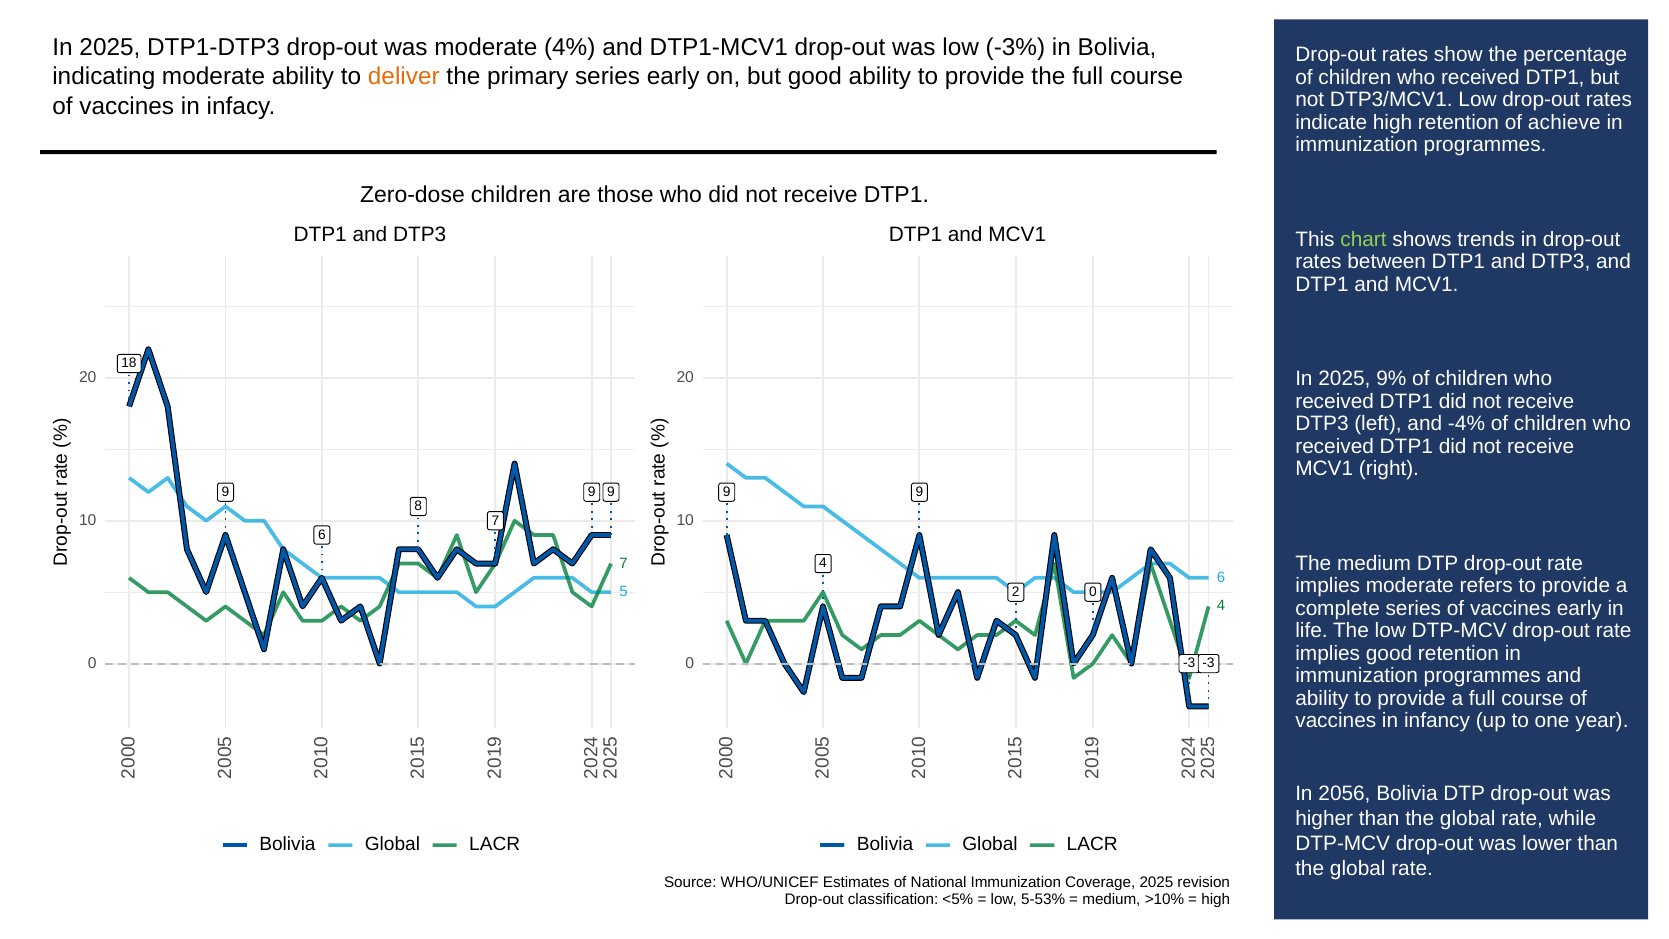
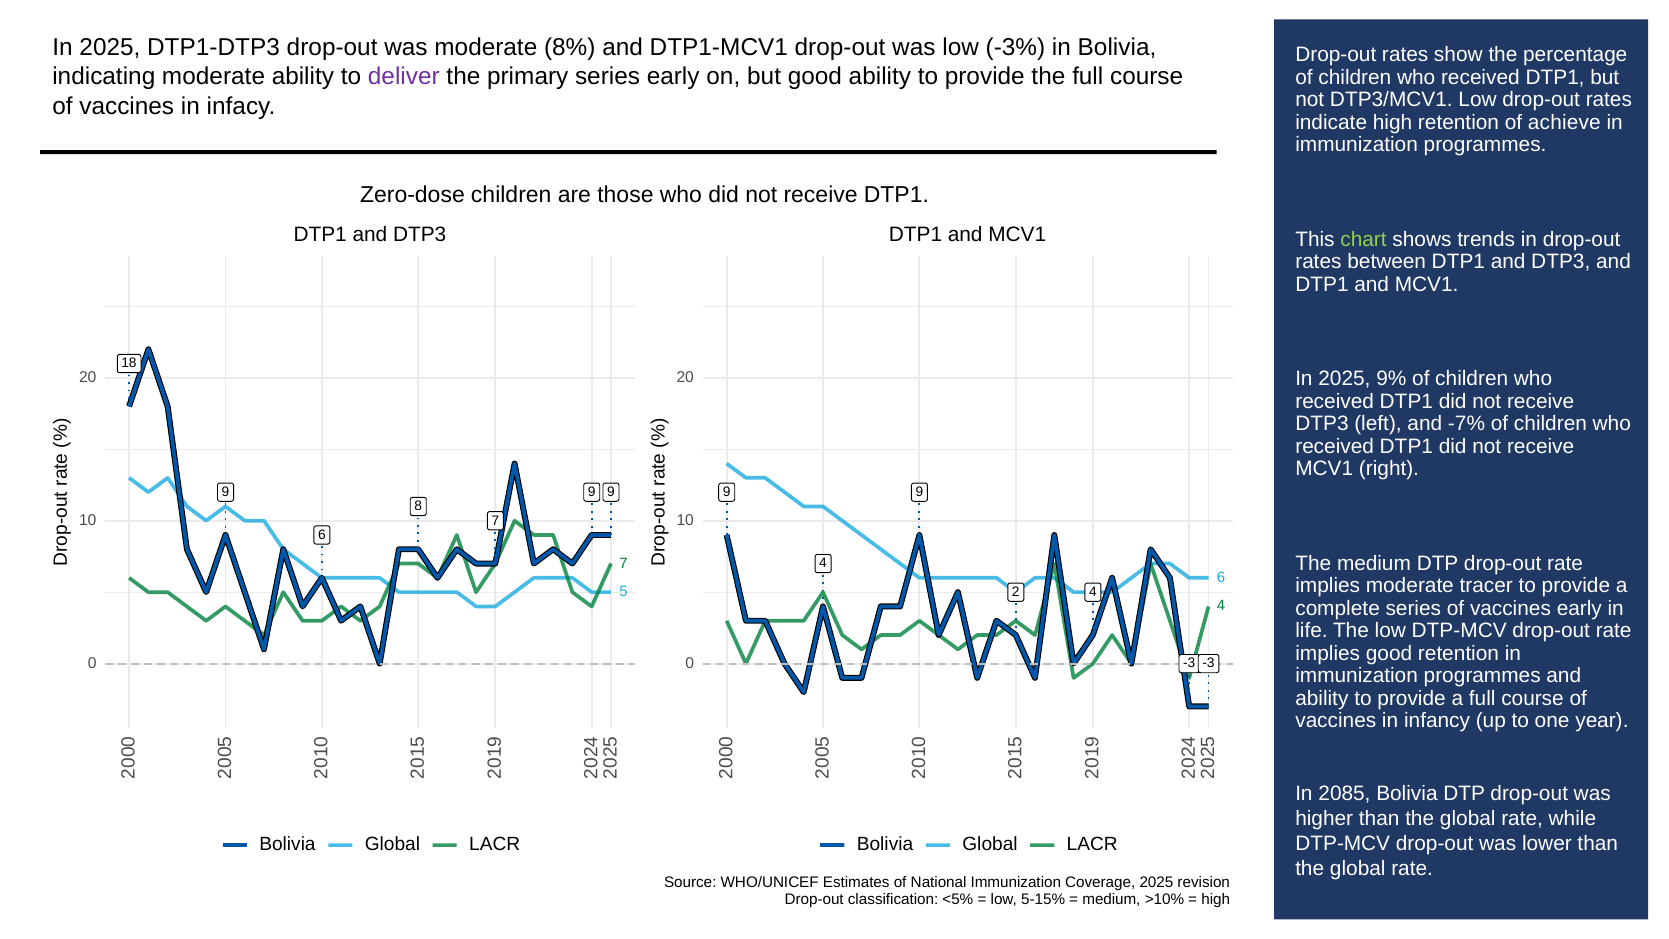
4%: 4% -> 8% (570, 48)
deliver colour: orange -> purple (404, 77)
-4%: -4% -> -7% (1467, 424)
refers: refers -> tracer (1486, 586)
0: 0 -> 4 (1093, 592)
2056: 2056 -> 2085 (1344, 793)
5-53%: 5-53% -> 5-15% (1043, 899)
